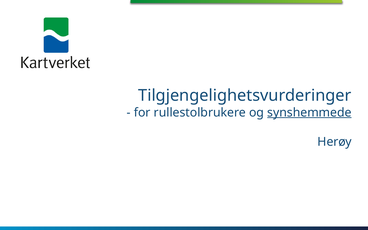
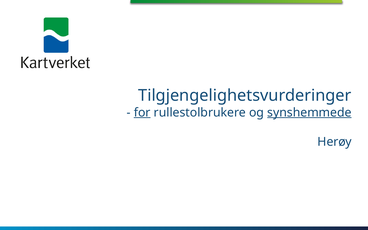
for underline: none -> present (142, 112)
